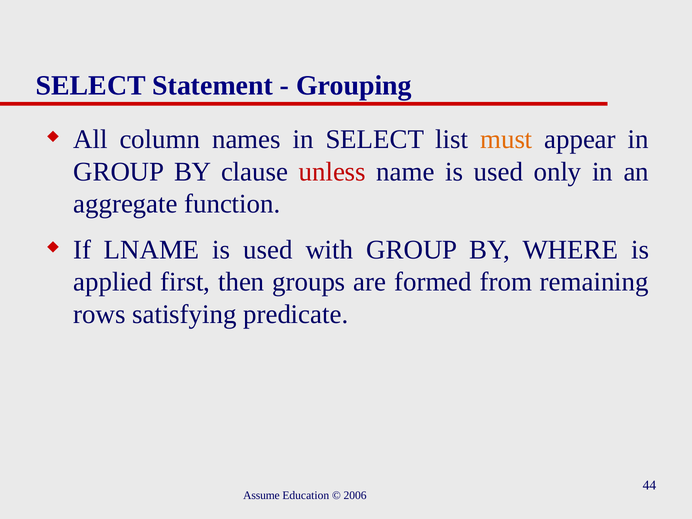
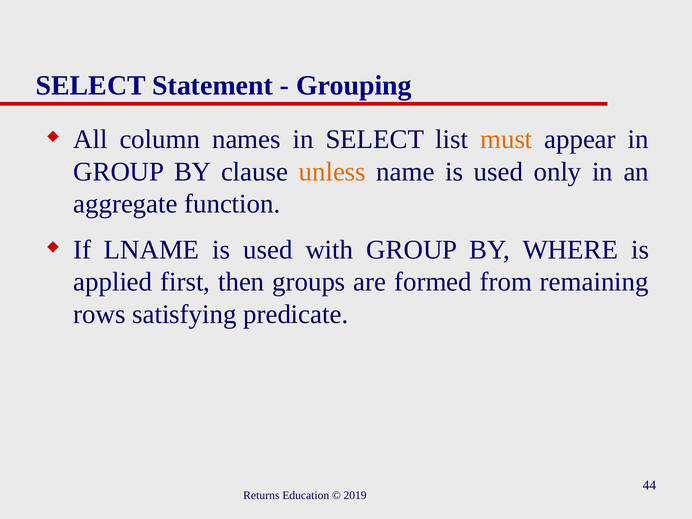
unless colour: red -> orange (332, 172)
Assume: Assume -> Returns (261, 495)
2006: 2006 -> 2019 (355, 495)
